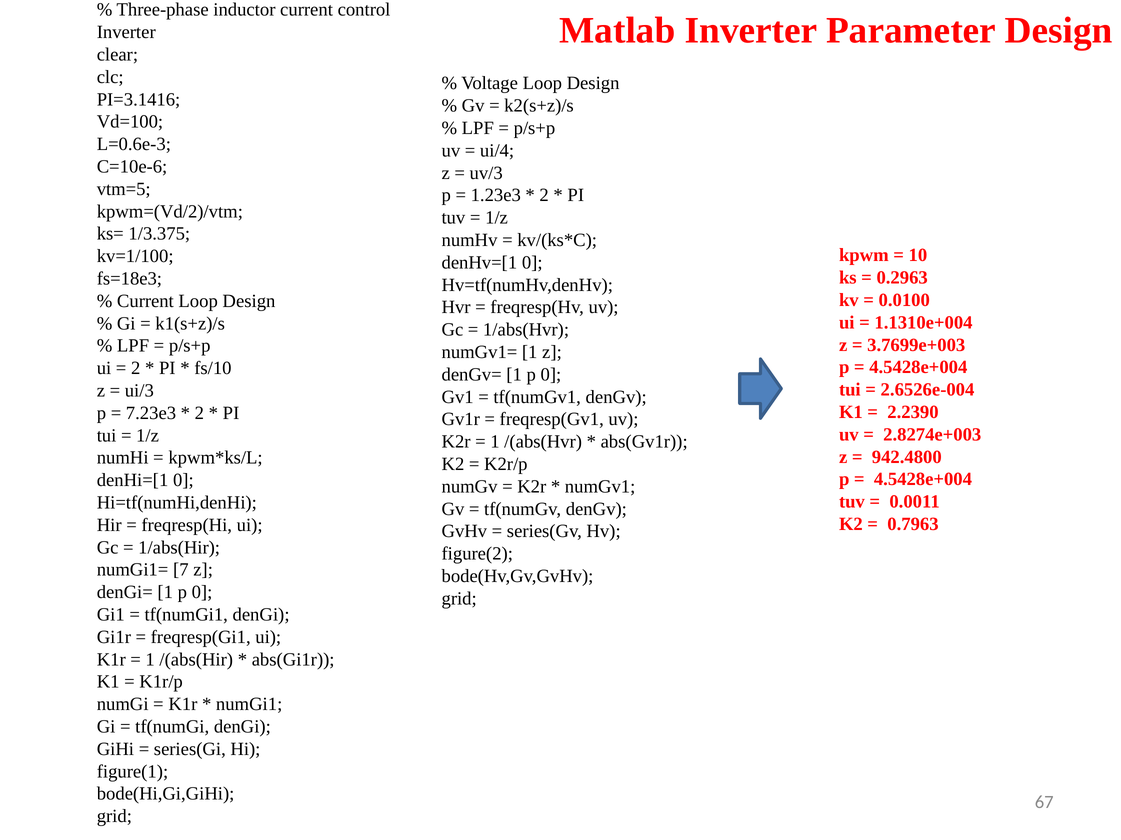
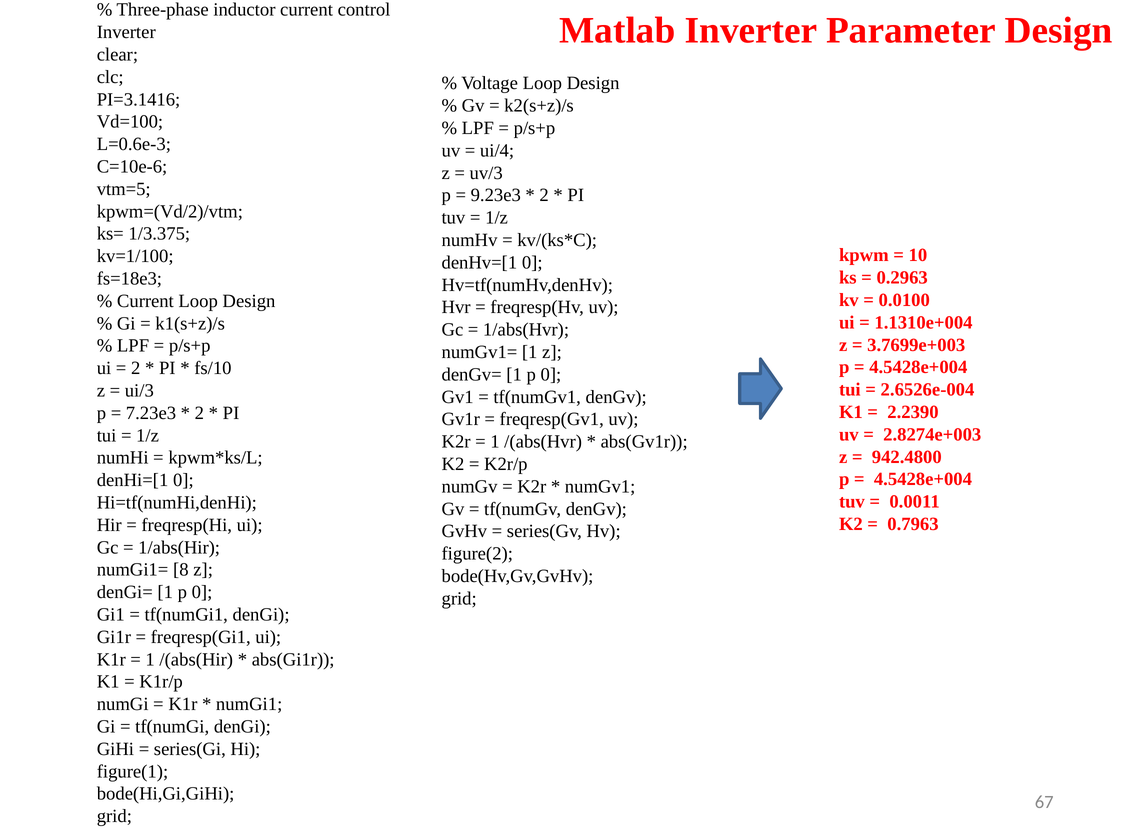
1.23e3: 1.23e3 -> 9.23e3 (496, 195)
7: 7 -> 8 (181, 570)
